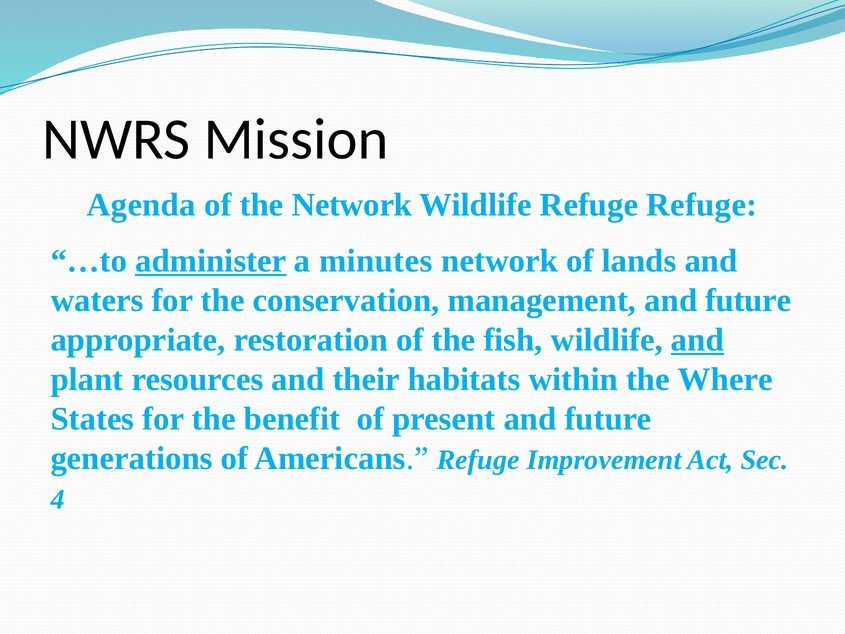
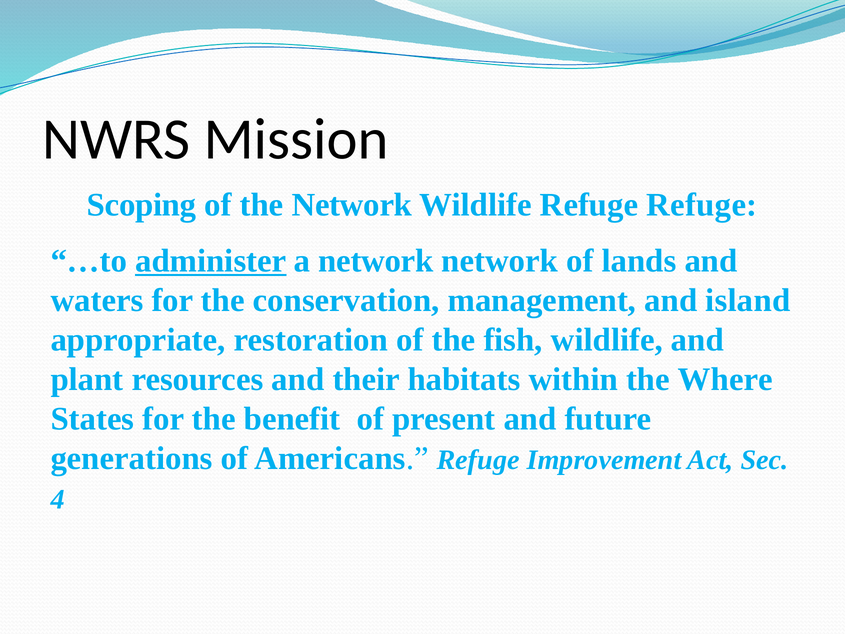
Agenda: Agenda -> Scoping (142, 205)
a minutes: minutes -> network (376, 261)
management and future: future -> island (748, 300)
and underline: present -> none (697, 340)
